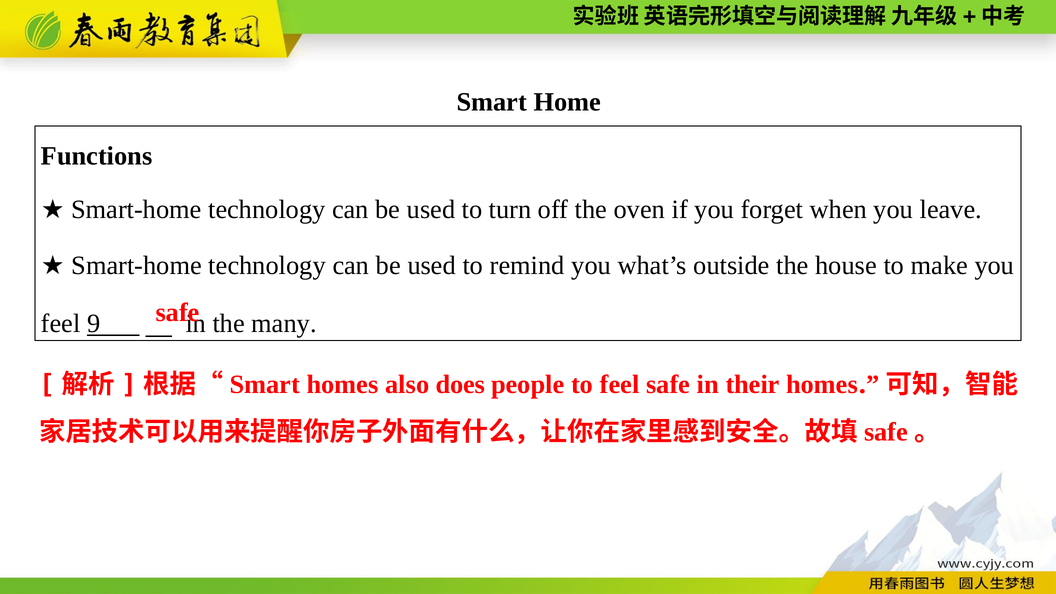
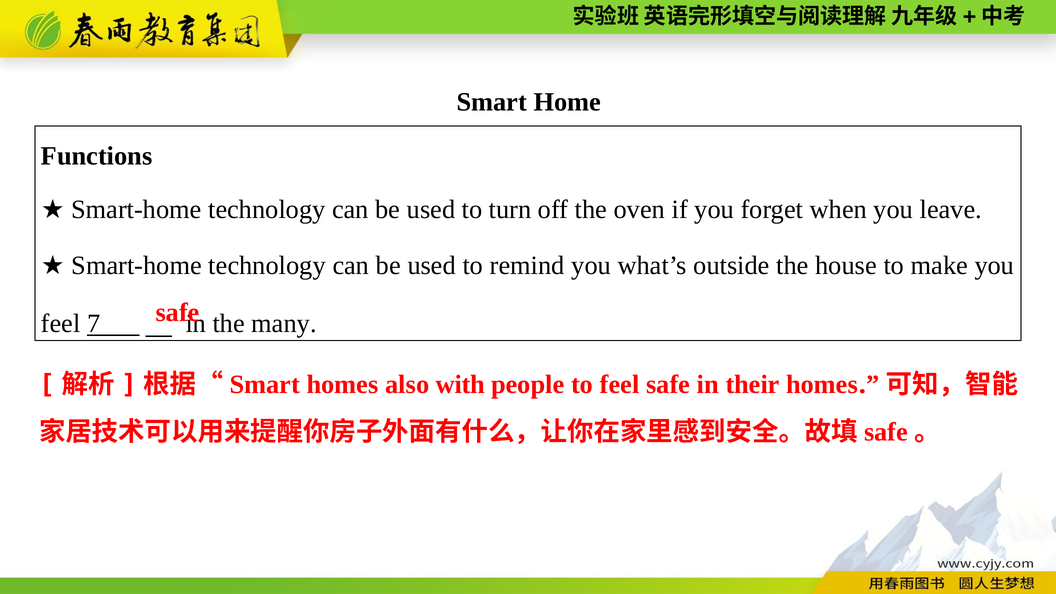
9: 9 -> 7 (94, 324)
does: does -> with (460, 384)
